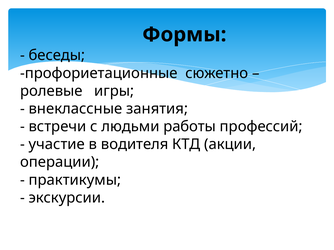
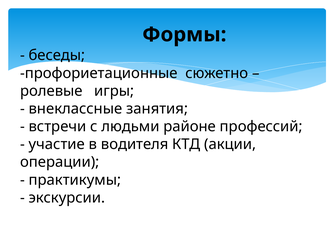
работы: работы -> районе (190, 127)
